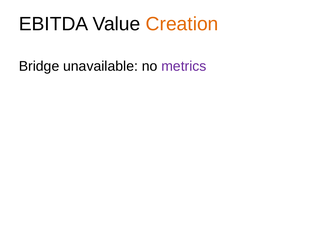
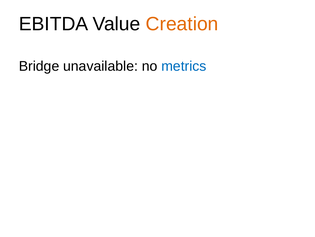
metrics colour: purple -> blue (184, 66)
